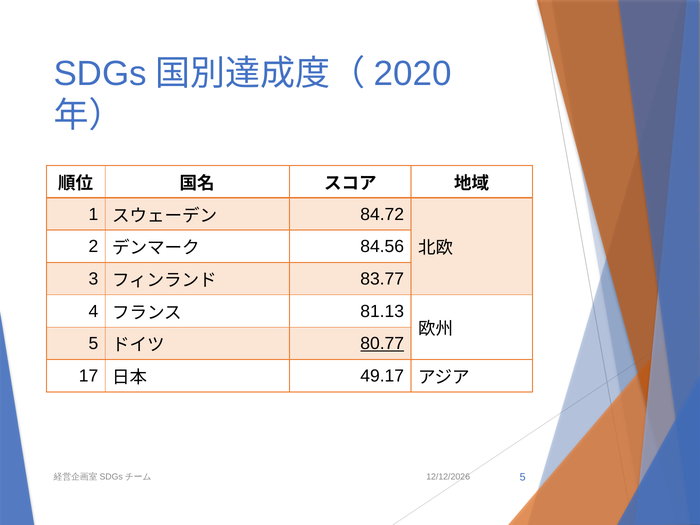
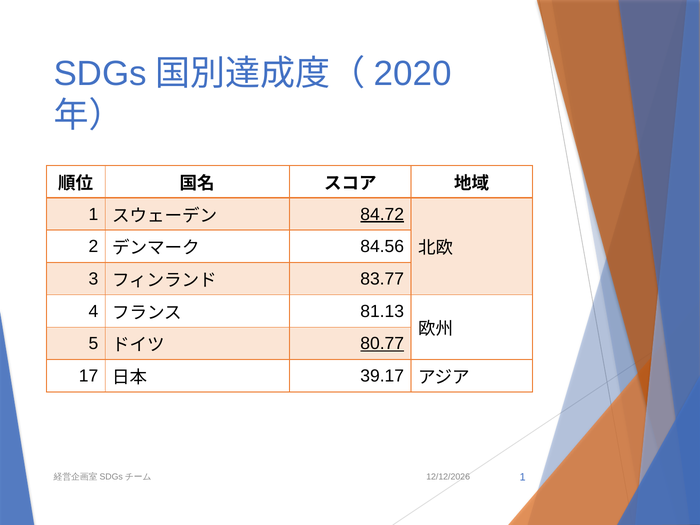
84.72 underline: none -> present (382, 214)
49.17: 49.17 -> 39.17 (382, 376)
5: 5 -> 1 (523, 477)
